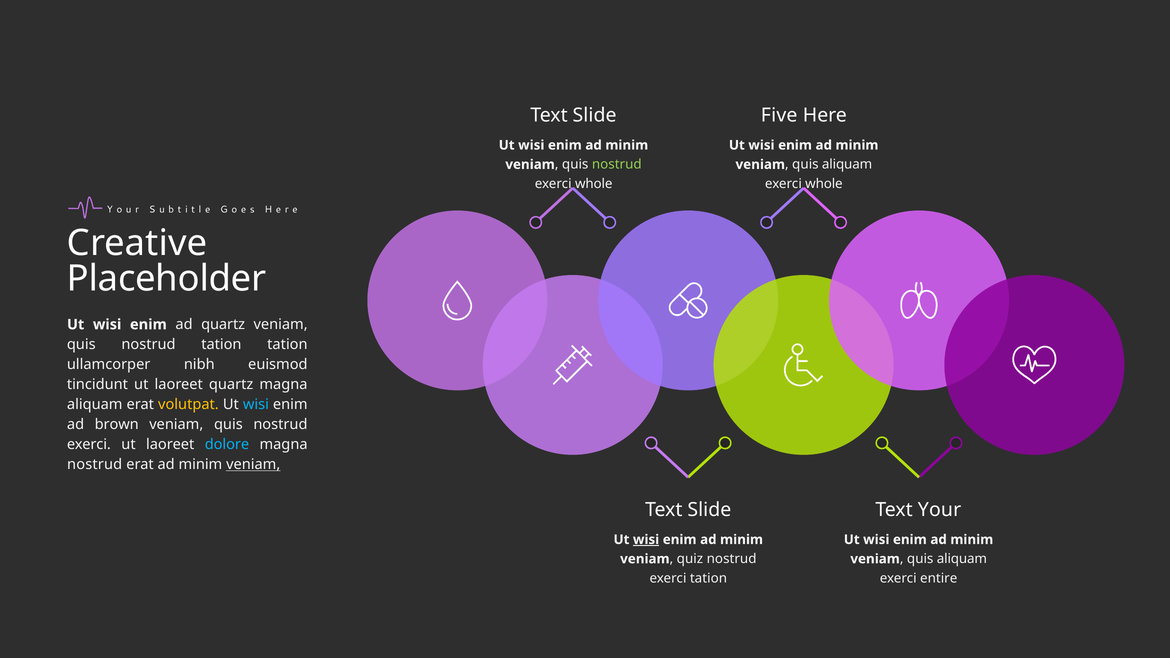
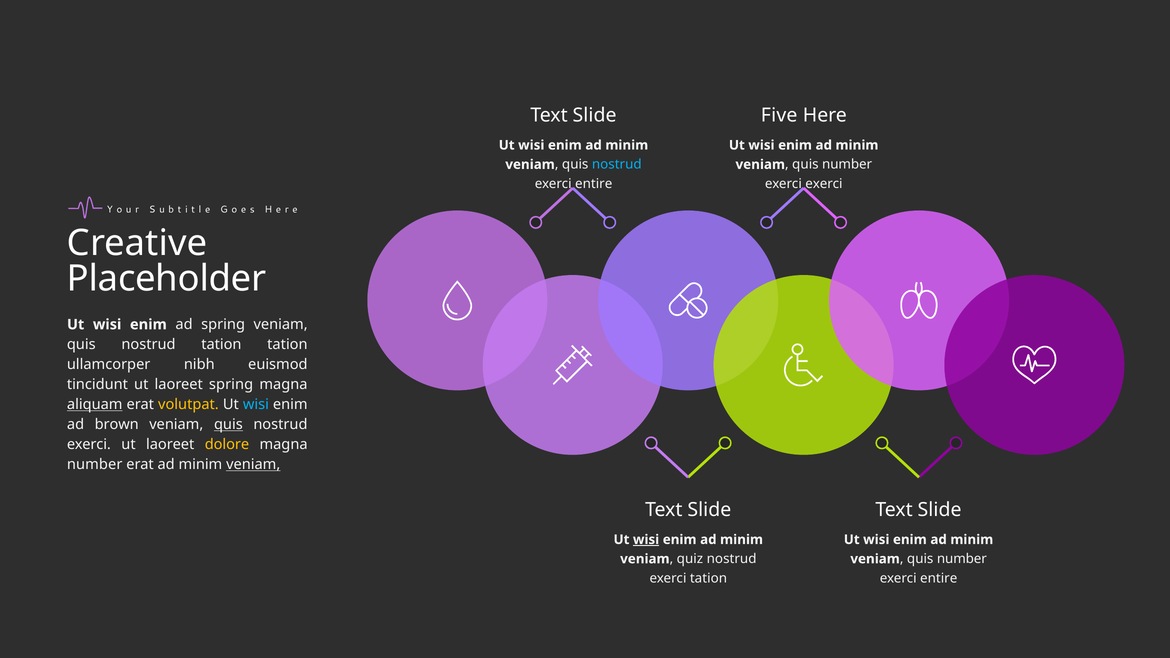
nostrud colour: light green -> light blue (617, 165)
aliquam: aliquam -> number (847, 165)
whole: whole -> entire (594, 184)
whole: whole -> exerci (824, 184)
ad quartz: quartz -> spring (223, 325)
laoreet quartz: quartz -> spring (231, 385)
aliquam underline: none -> present (95, 405)
quis underline: none -> present (228, 425)
dolore colour: light blue -> yellow (227, 445)
nostrud: nostrud -> number (95, 465)
Your: Your -> Slide (940, 510)
aliquam: aliquam -> number (962, 559)
